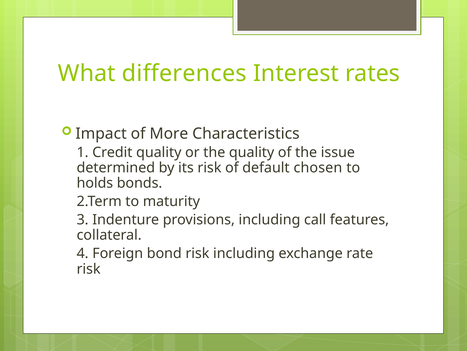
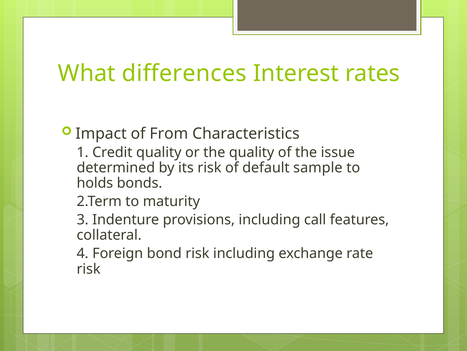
More: More -> From (169, 133)
chosen: chosen -> sample (318, 167)
